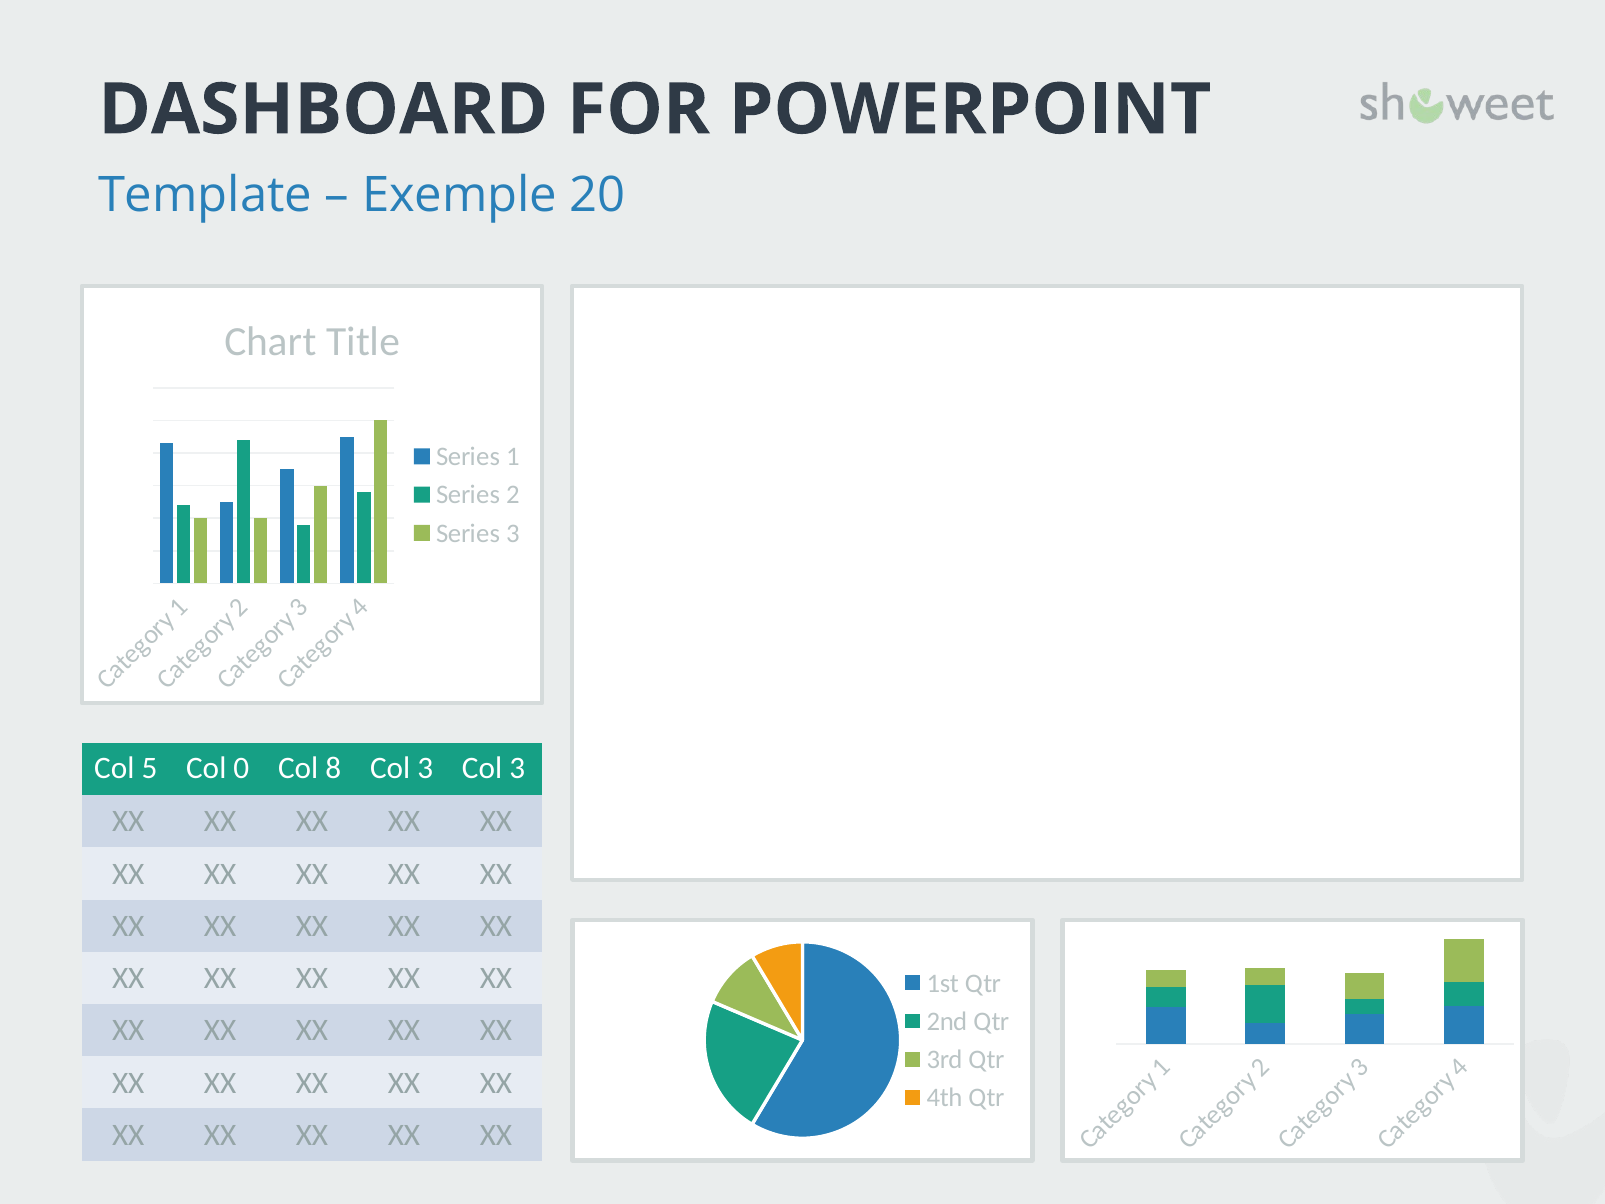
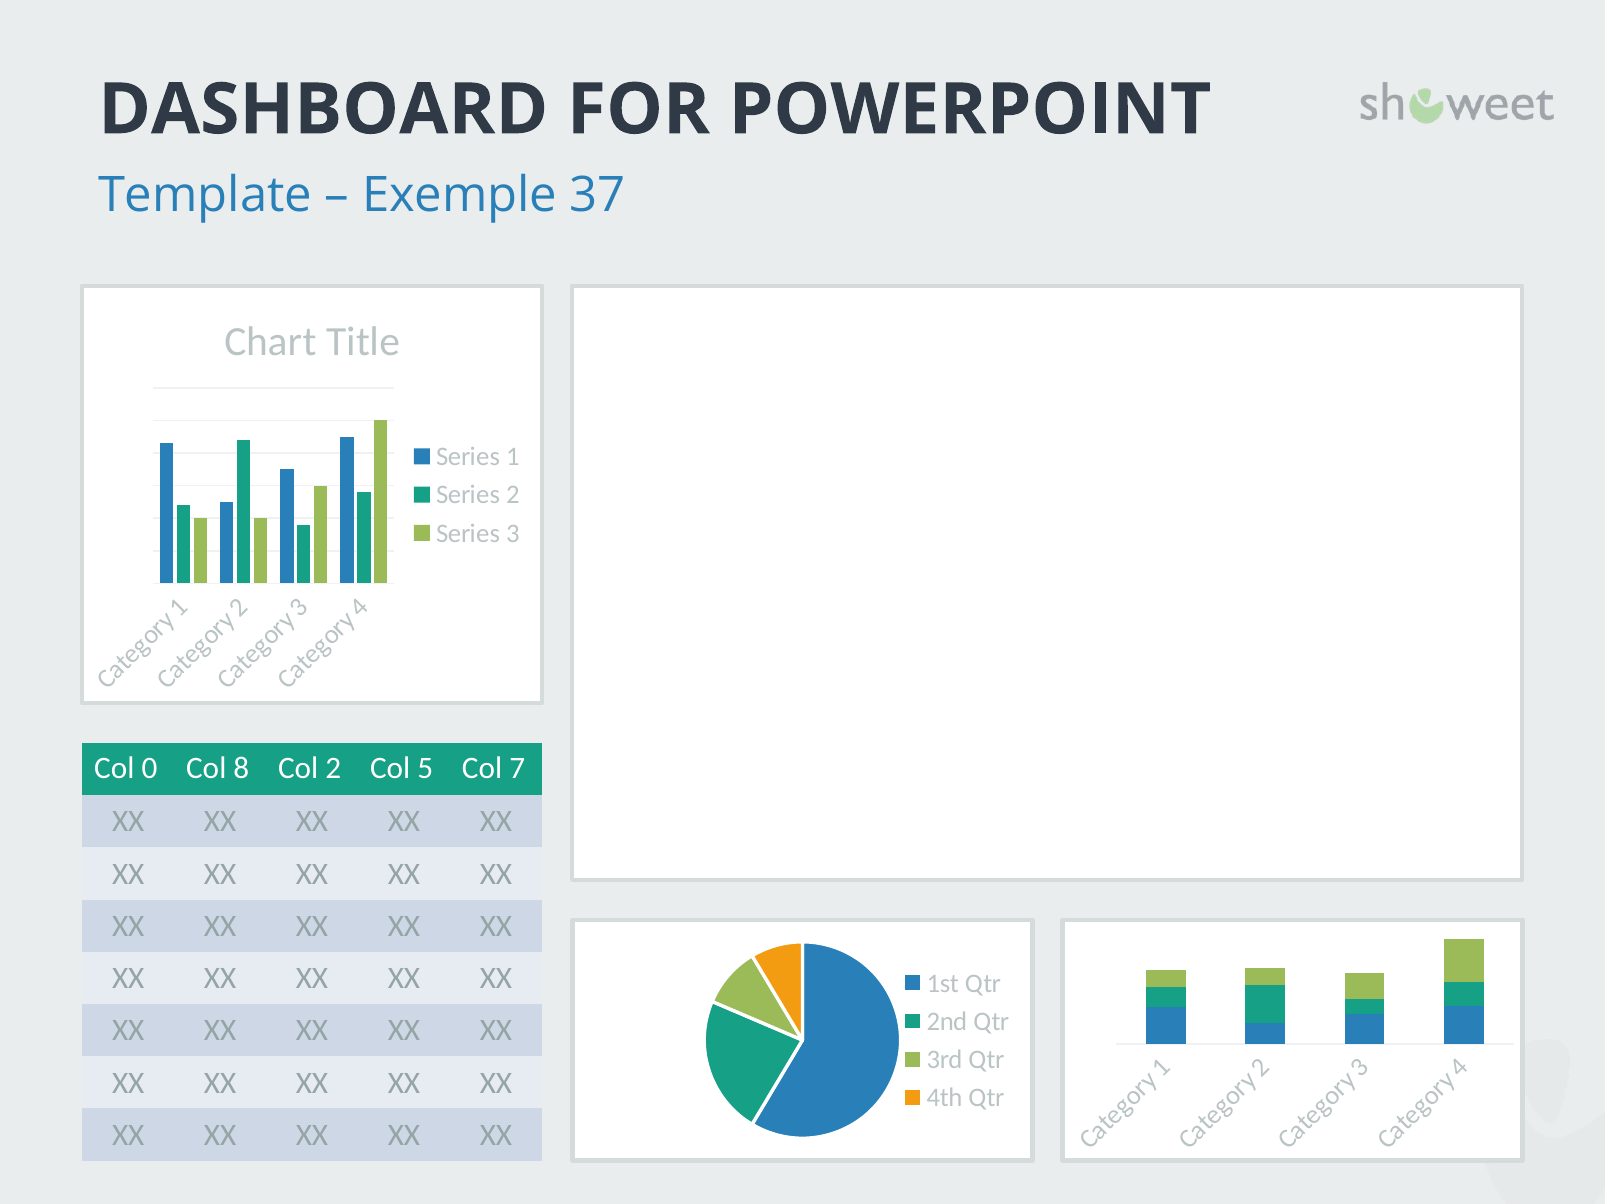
20: 20 -> 37 (598, 196)
5: 5 -> 0 (149, 768)
0: 0 -> 8 (241, 768)
Col 8: 8 -> 2 (333, 768)
3: 3 -> 5 (425, 768)
3: 3 -> 7 (517, 768)
